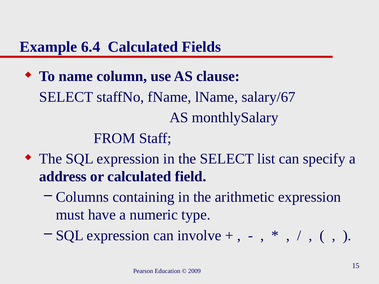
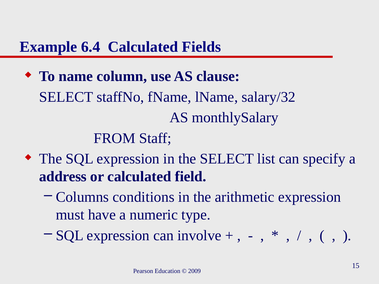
salary/67: salary/67 -> salary/32 (269, 97)
containing: containing -> conditions (144, 197)
